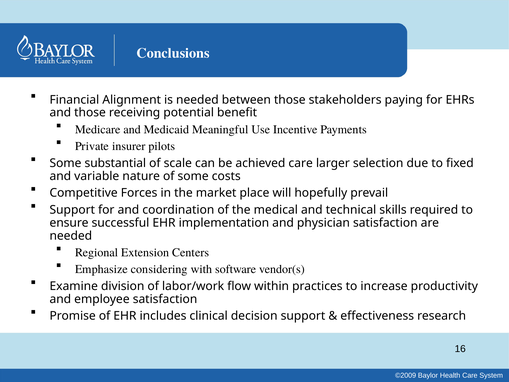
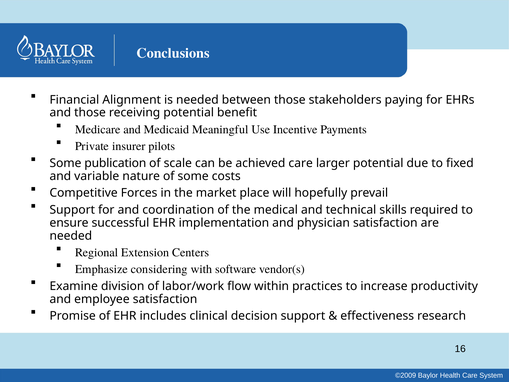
substantial: substantial -> publication (115, 163)
larger selection: selection -> potential (378, 163)
